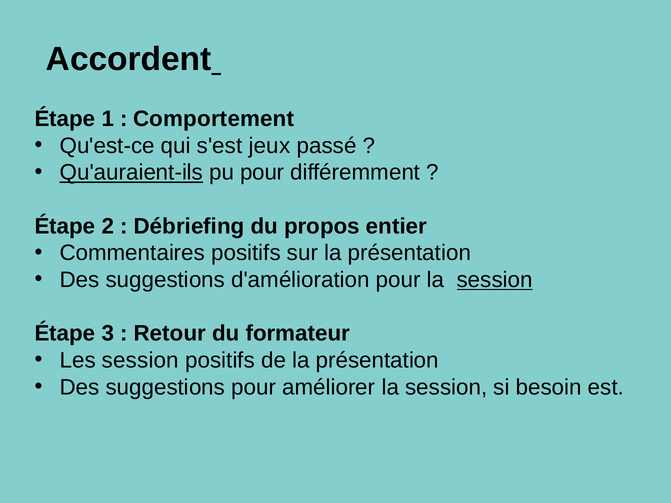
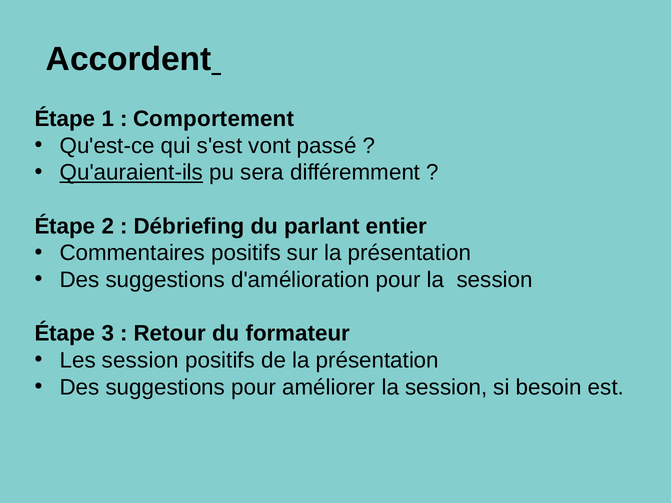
jeux: jeux -> vont (270, 146)
pu pour: pour -> sera (262, 173)
propos: propos -> parlant (322, 226)
session underline: present -> none (495, 280)
